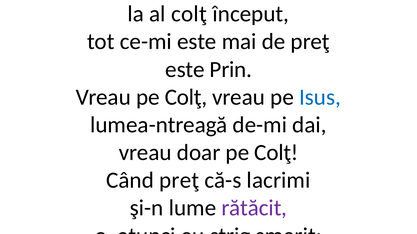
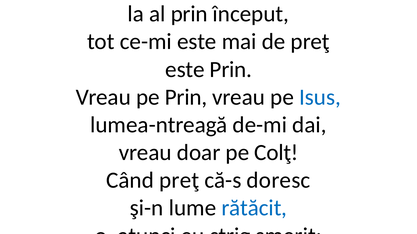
al colţ: colţ -> prin (189, 14)
Vreau pe Colţ: Colţ -> Prin (186, 97)
lacrimi: lacrimi -> doresc (279, 181)
rătăcit colour: purple -> blue (254, 209)
